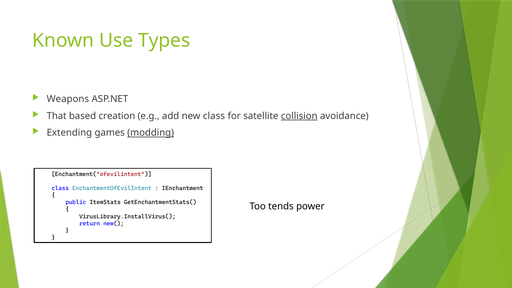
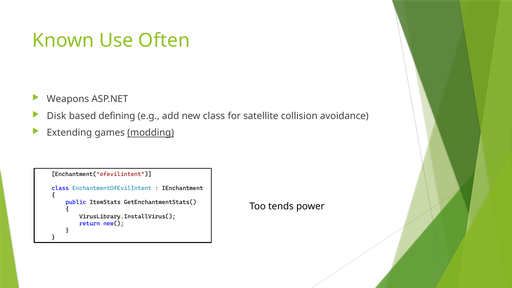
Types: Types -> Often (164, 40)
That: That -> Disk (57, 116)
creation: creation -> defining (117, 116)
collision underline: present -> none (299, 116)
